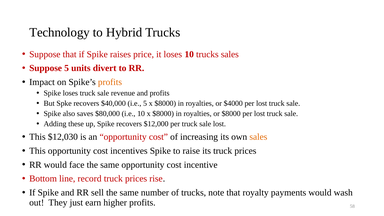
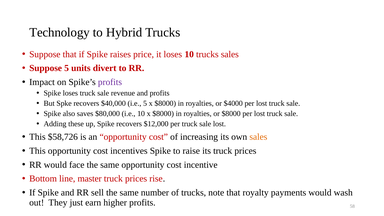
profits colour: orange -> purple (110, 82)
$12,030: $12,030 -> $58,726 (63, 137)
record: record -> master (90, 179)
